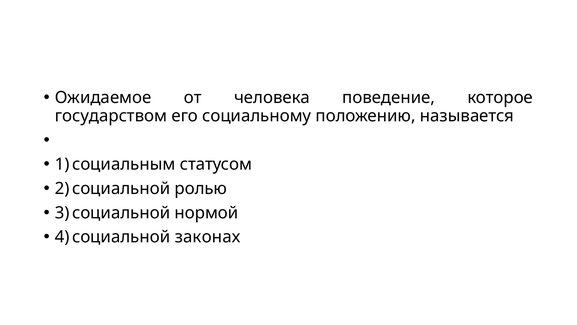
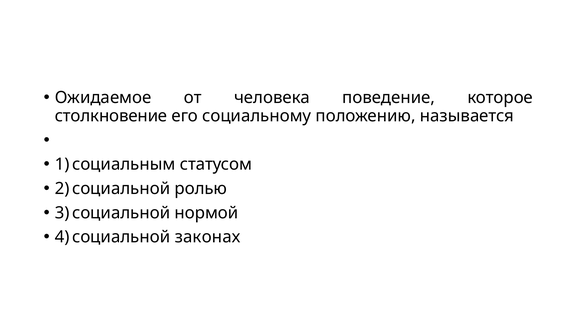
государством: государством -> столкновение (111, 116)
